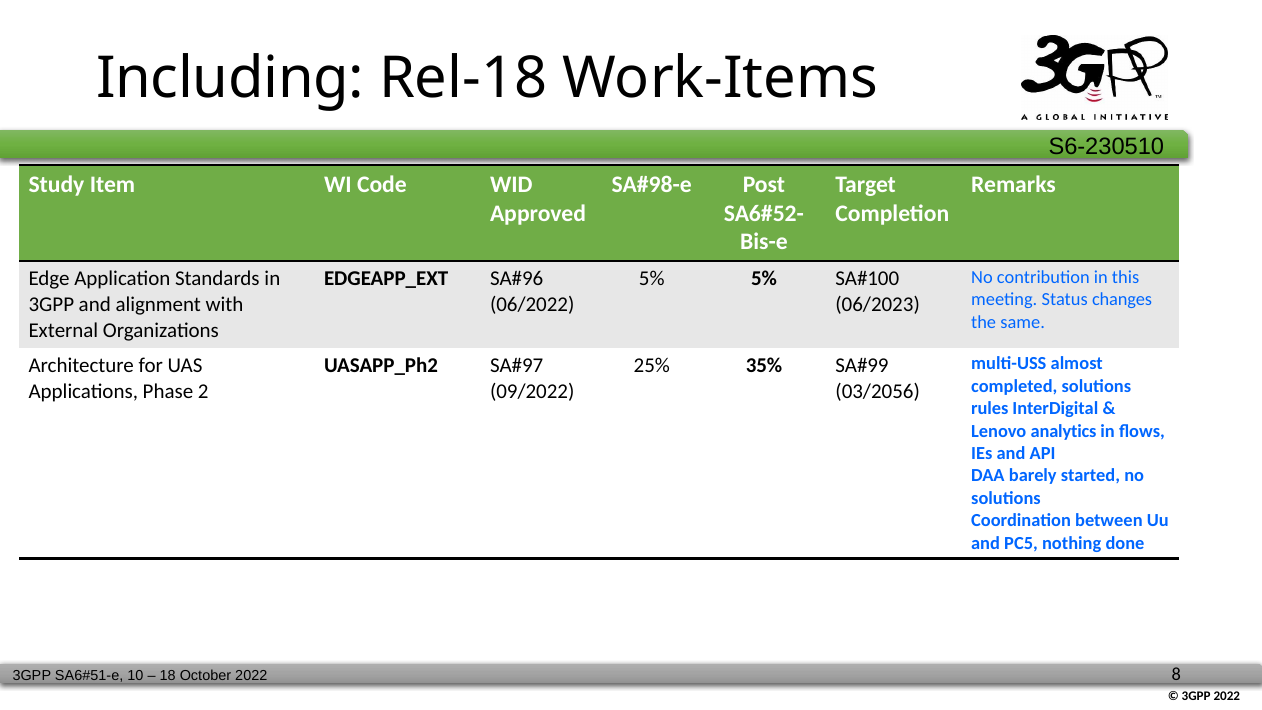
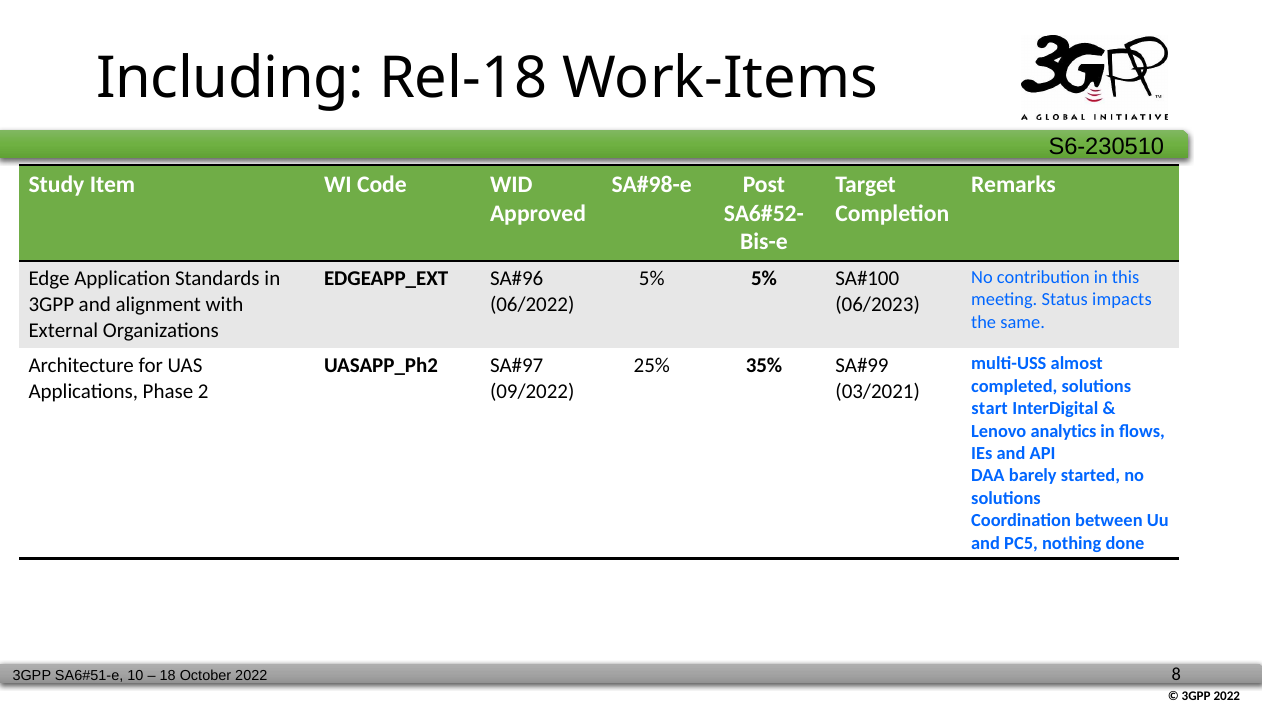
changes: changes -> impacts (1122, 300)
03/2056: 03/2056 -> 03/2021 (878, 391)
rules: rules -> start (990, 408)
